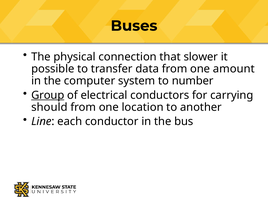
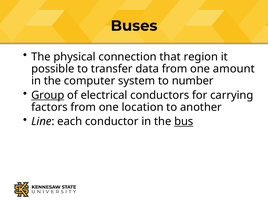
slower: slower -> region (201, 57)
should: should -> factors (49, 107)
bus underline: none -> present (184, 122)
